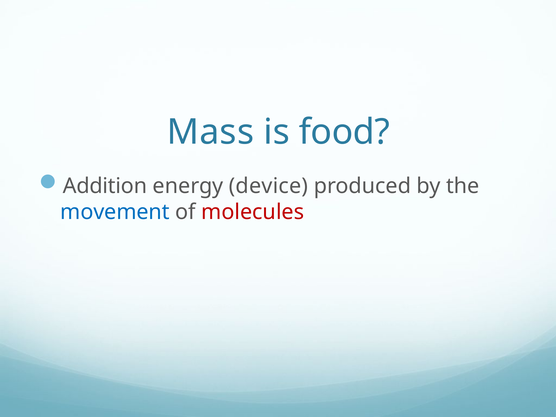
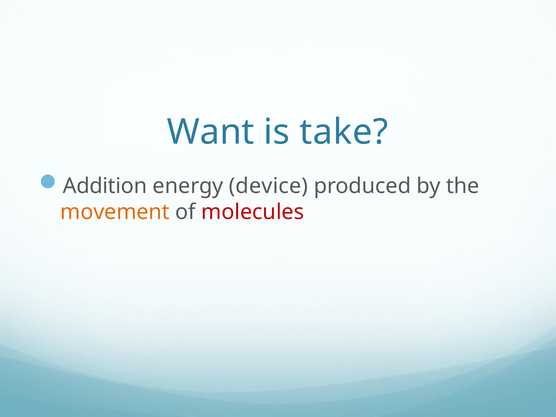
Mass: Mass -> Want (211, 132)
food: food -> take (344, 132)
movement colour: blue -> orange (115, 212)
